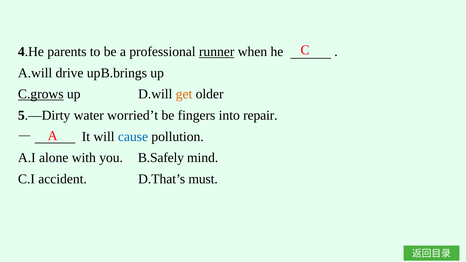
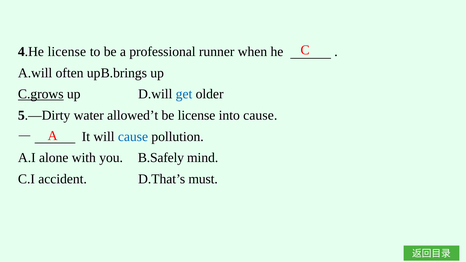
4.He parents: parents -> license (67, 52)
runner underline: present -> none (217, 52)
drive: drive -> often (70, 73)
get colour: orange -> blue (184, 94)
worried’t: worried’t -> allowed’t (133, 115)
be fingers: fingers -> license (197, 115)
into repair: repair -> cause (260, 115)
